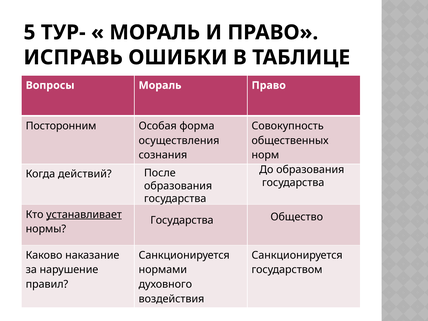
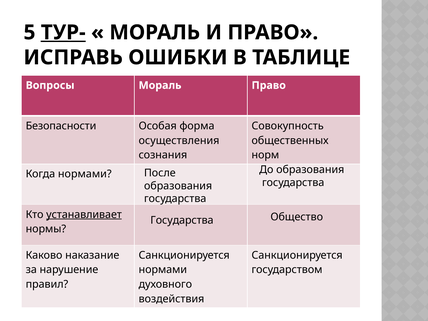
ТУР- underline: none -> present (63, 32)
Посторонним: Посторонним -> Безопасности (61, 126)
Когда действий: действий -> нормами (85, 174)
